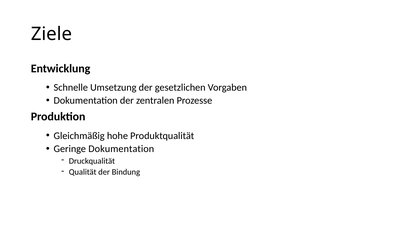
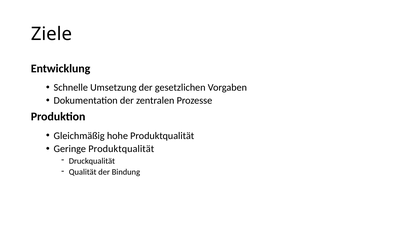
Geringe Dokumentation: Dokumentation -> Produktqualität (121, 149)
